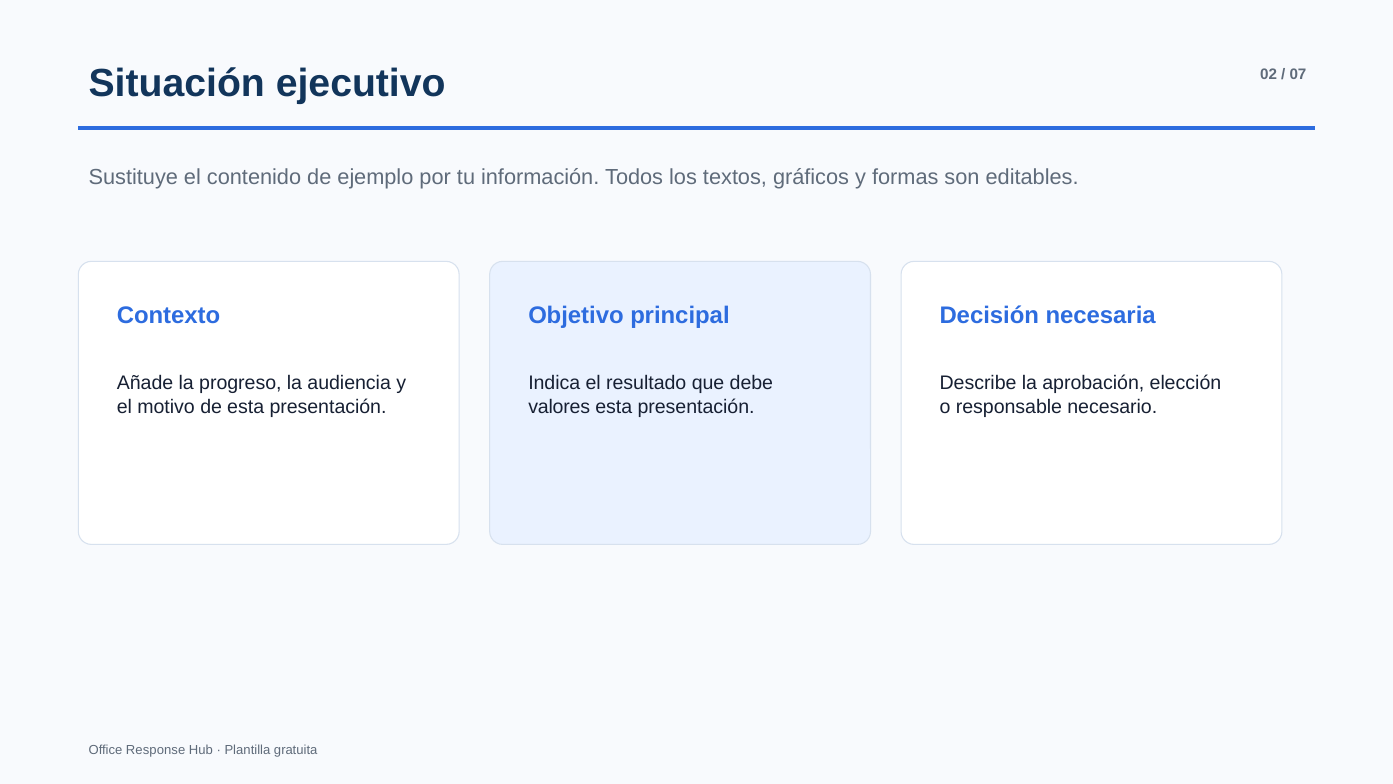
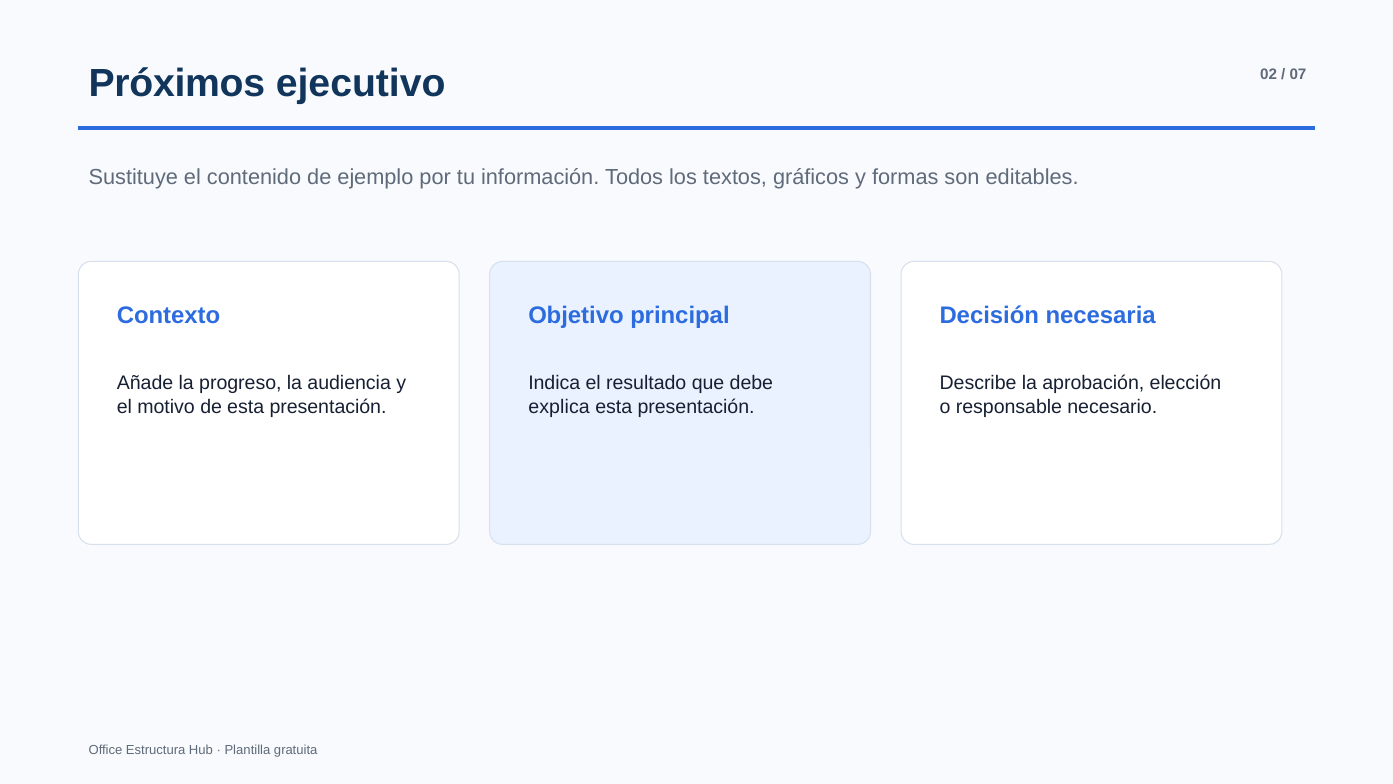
Situación: Situación -> Próximos (177, 84)
valores: valores -> explica (559, 406)
Response: Response -> Estructura (156, 750)
